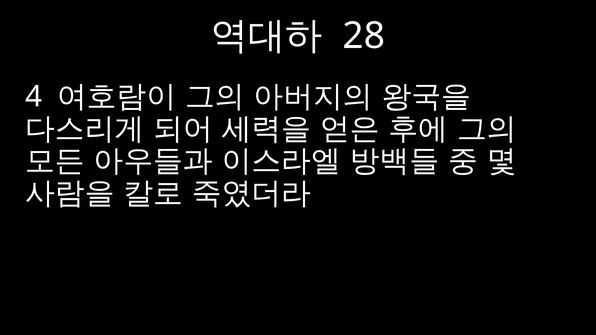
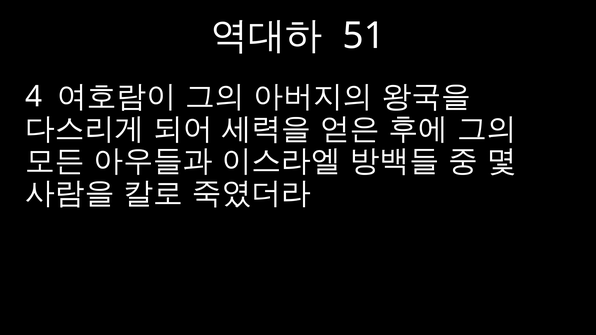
28: 28 -> 51 (364, 36)
